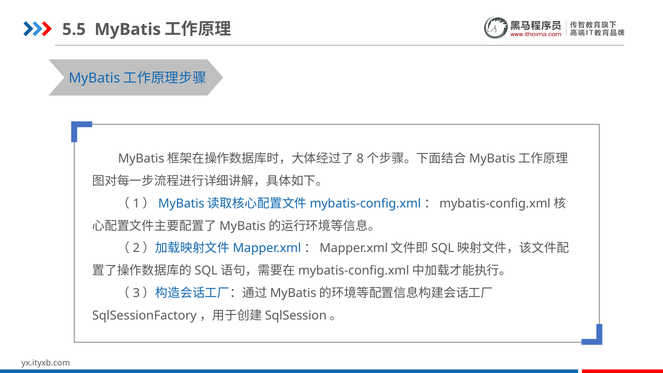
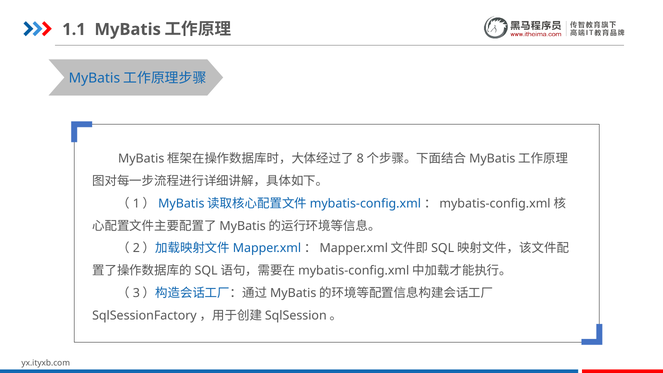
5.5: 5.5 -> 1.1 (74, 29)
